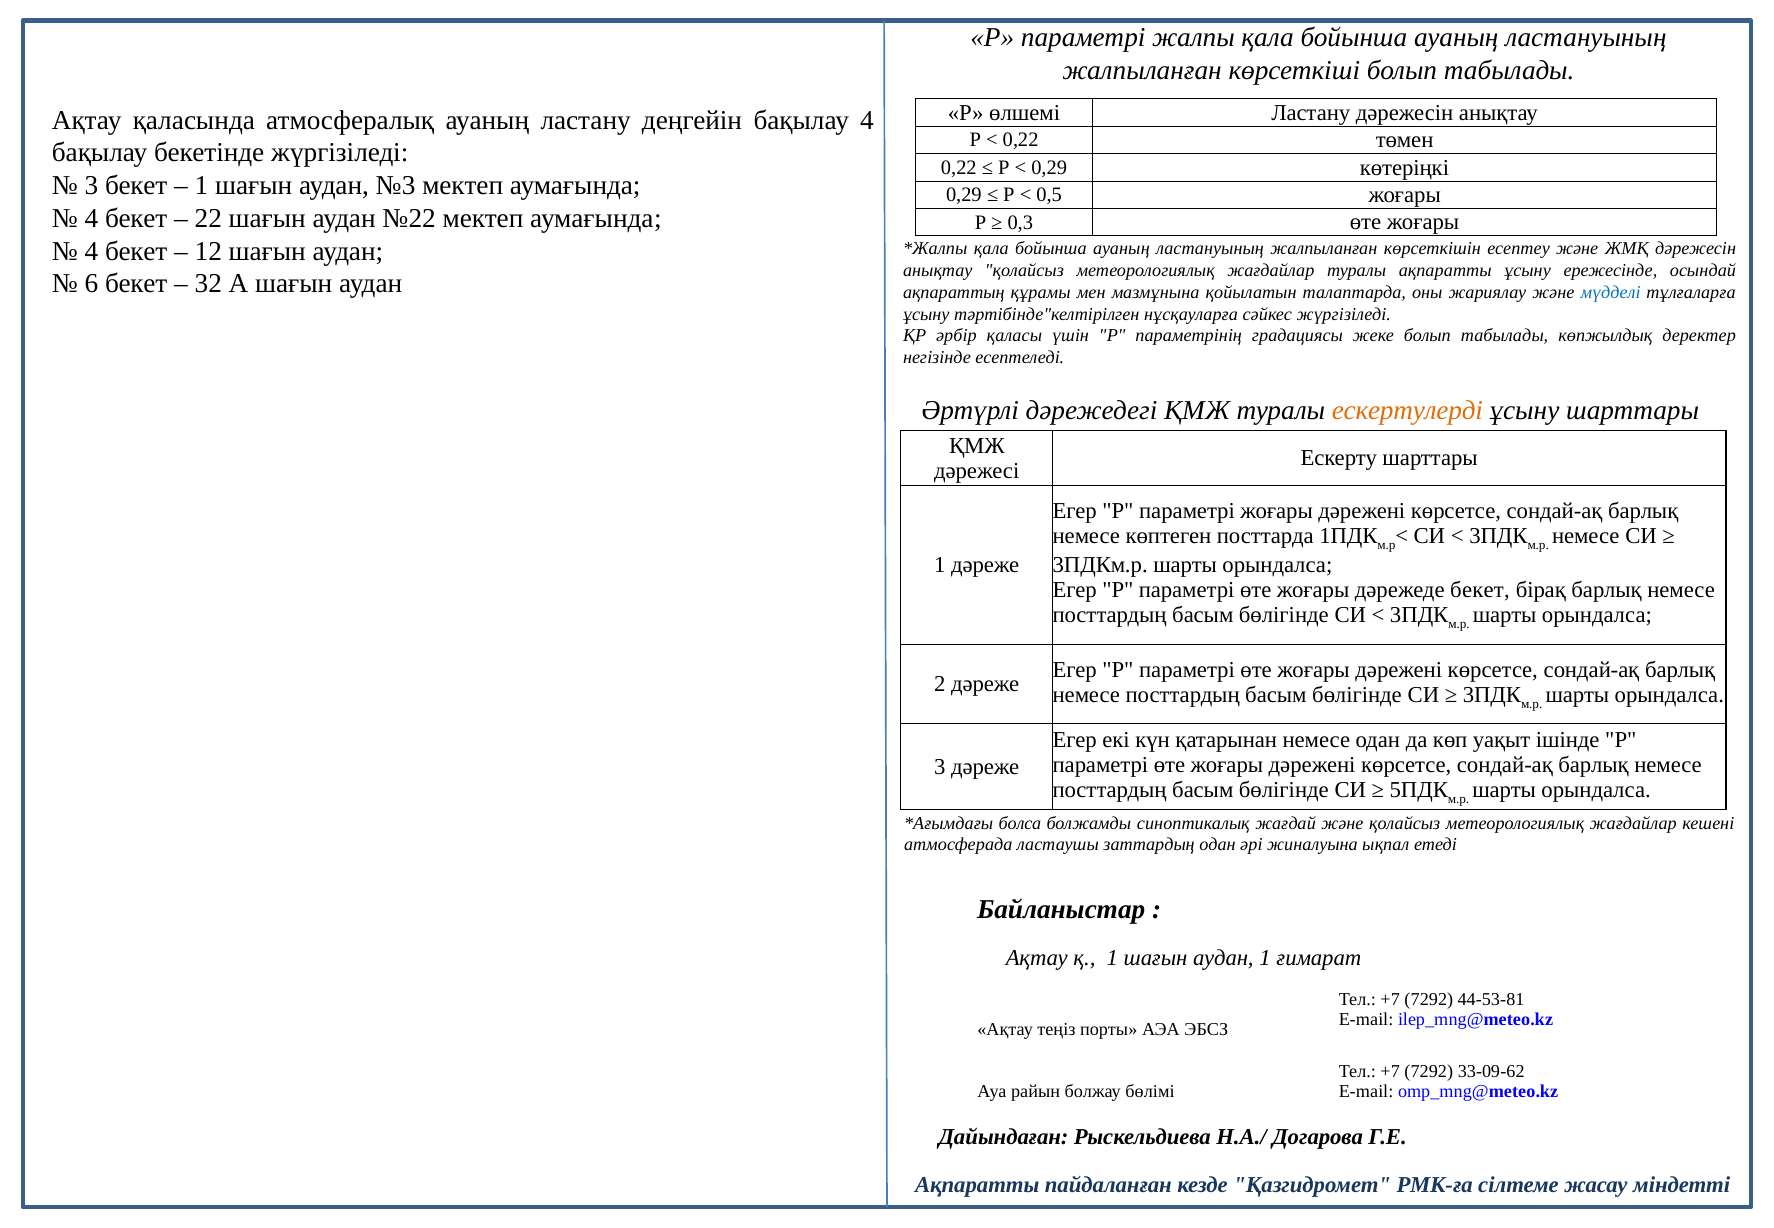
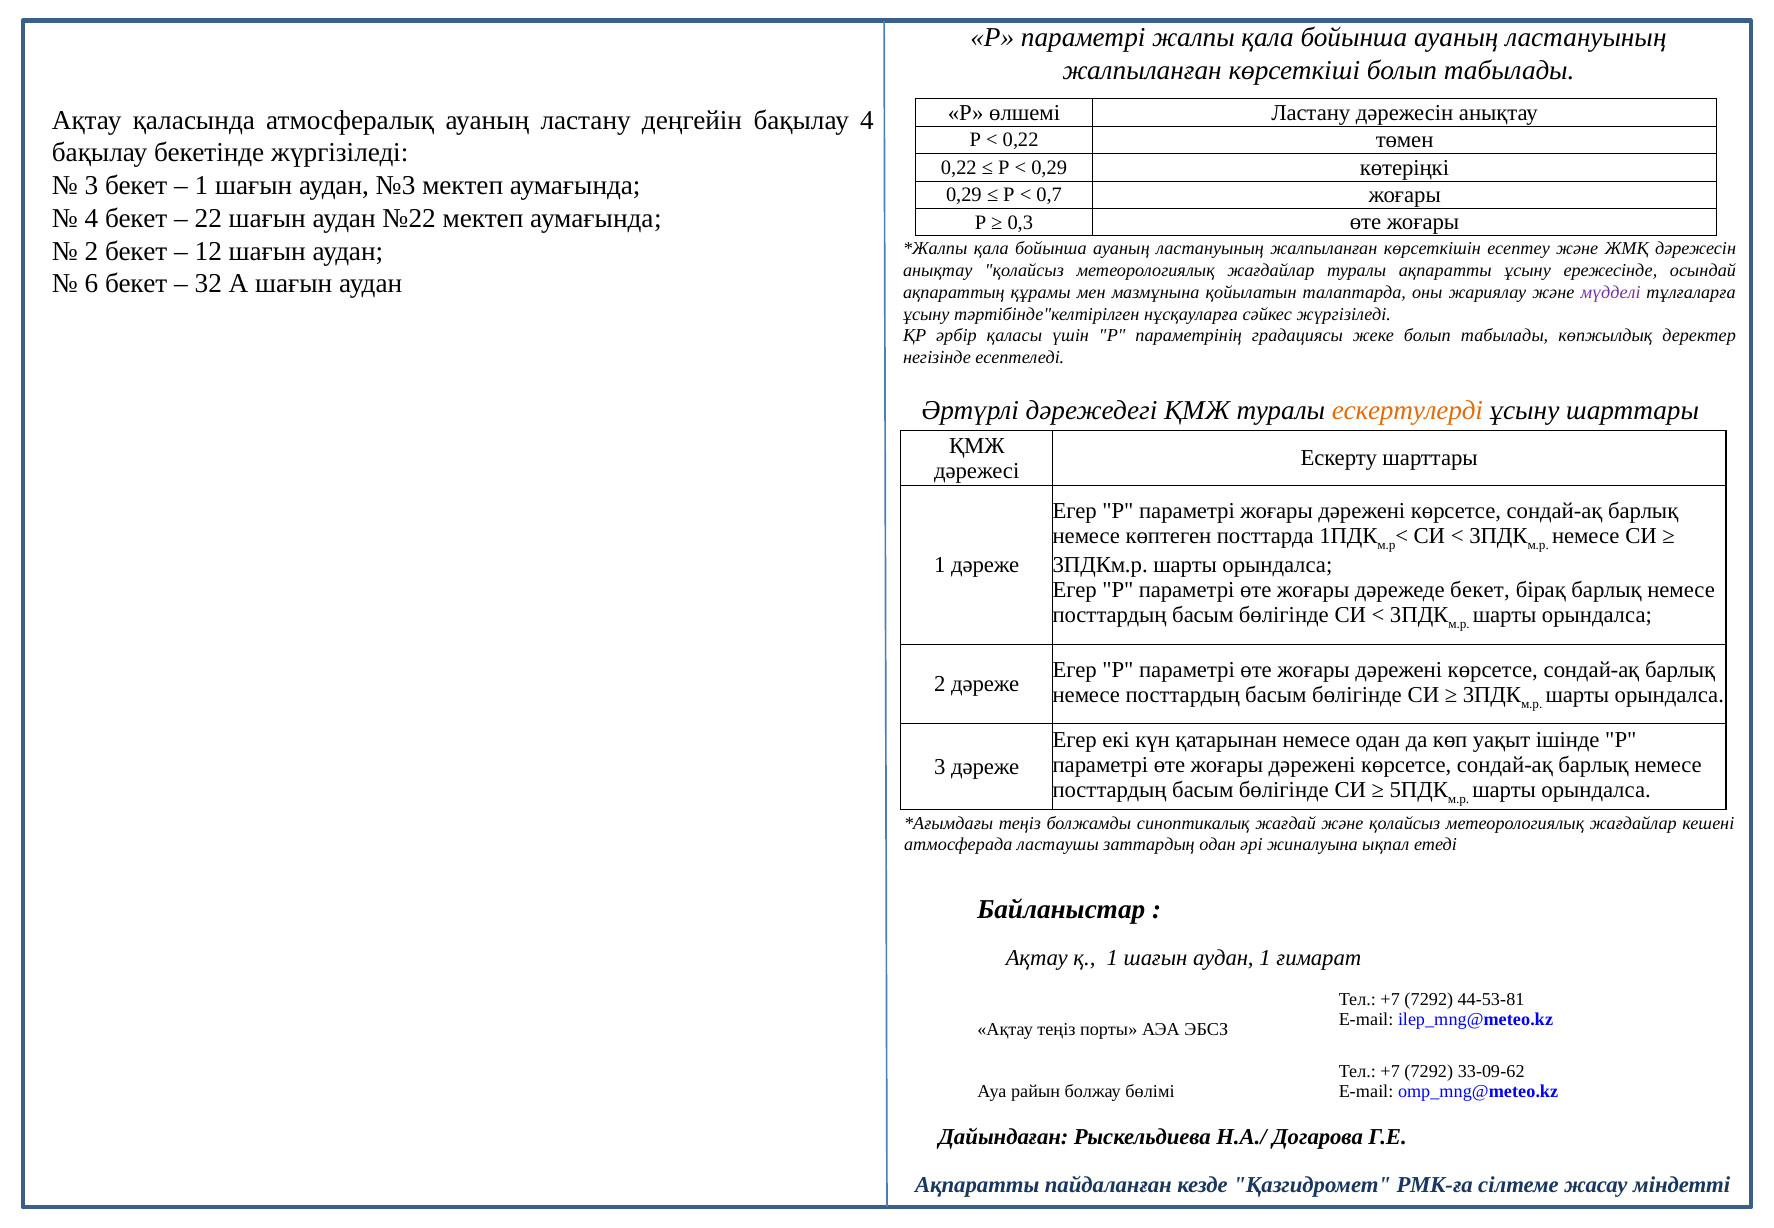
0,5: 0,5 -> 0,7 (1049, 195)
4: 4 -> 2 (92, 251)
мүдделі colour: blue -> purple (1611, 292)
болса: болса -> теңіз (1020, 823)
